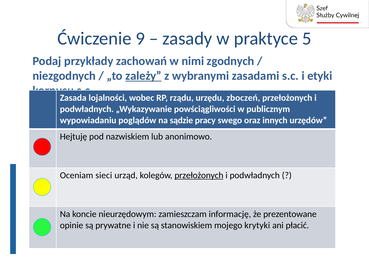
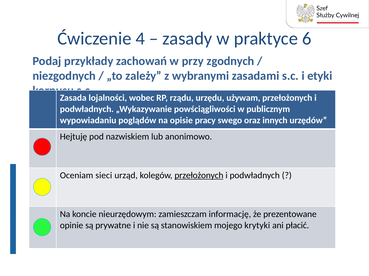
9: 9 -> 4 (140, 39)
5: 5 -> 6 (307, 39)
nimi: nimi -> przy (193, 61)
zależy underline: present -> none (143, 76)
zboczeń: zboczeń -> używam (243, 98)
sądzie: sądzie -> opisie (181, 121)
